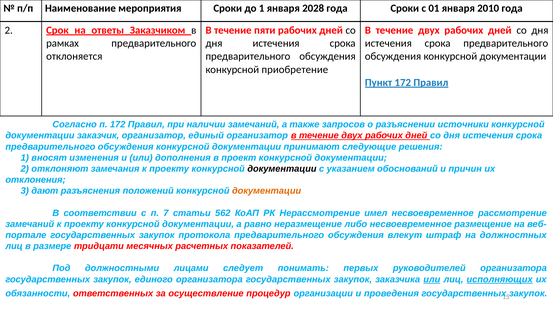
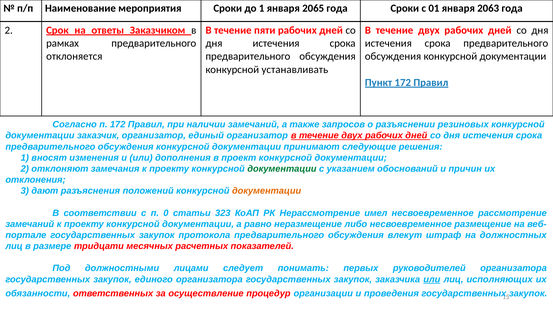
2028: 2028 -> 2065 (313, 8)
2010: 2010 -> 2063 (488, 8)
приобретение: приобретение -> устанавливать (295, 69)
источники: источники -> резиновых (463, 125)
документации colour: black -> green (282, 169)
7: 7 -> 0 (166, 213)
562: 562 -> 323 (223, 213)
исполняющих underline: present -> none (500, 279)
